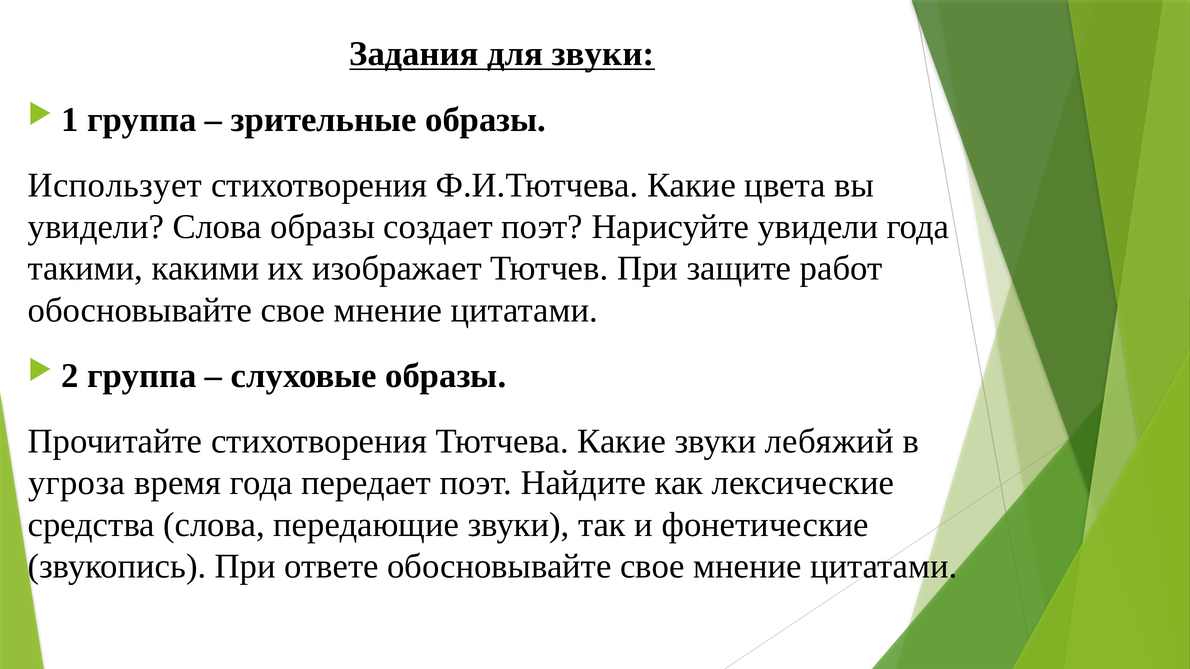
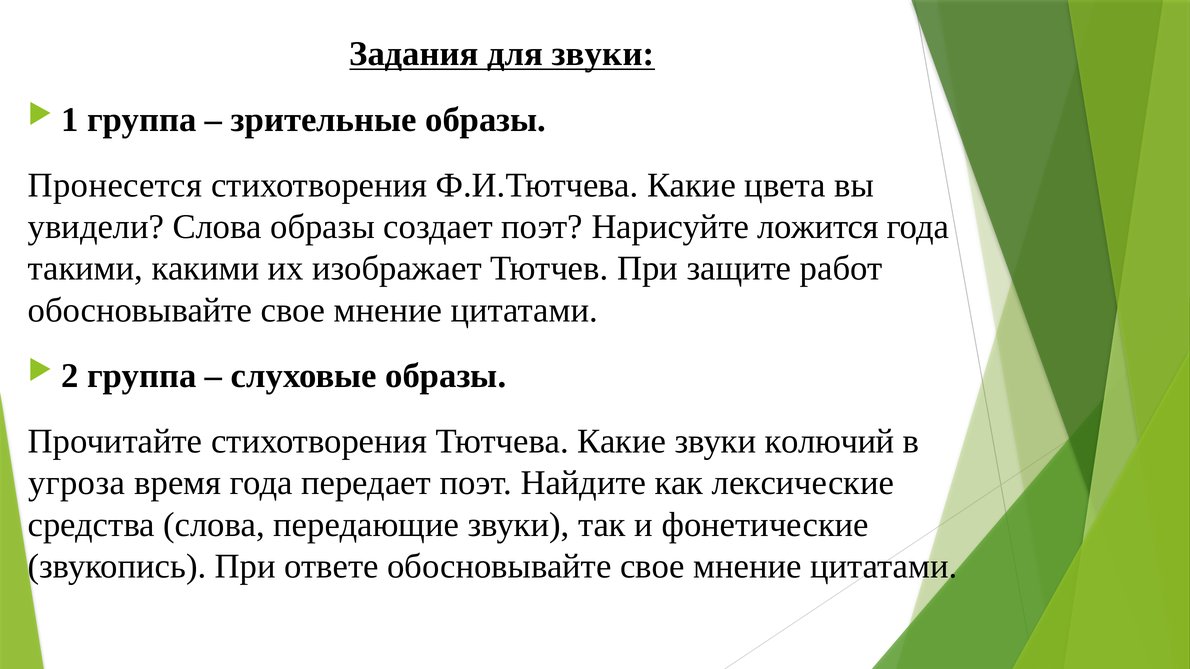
Использует: Использует -> Пронесется (115, 186)
Нарисуйте увидели: увидели -> ложится (818, 227)
лебяжий: лебяжий -> колючий (830, 442)
